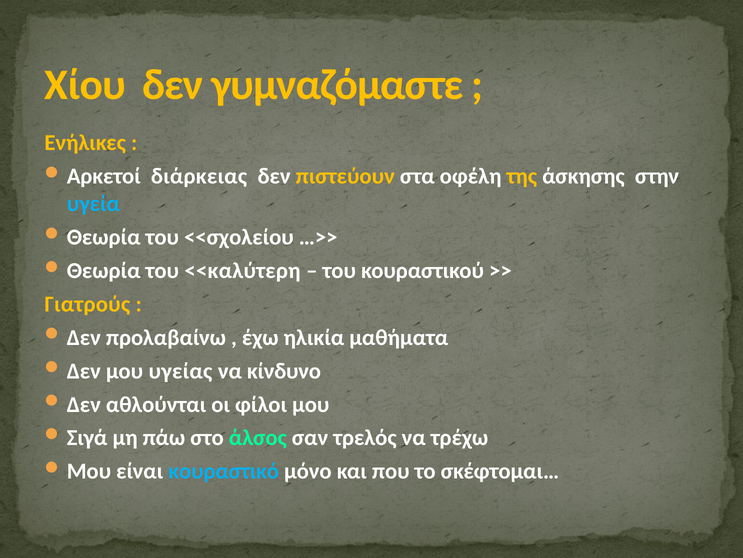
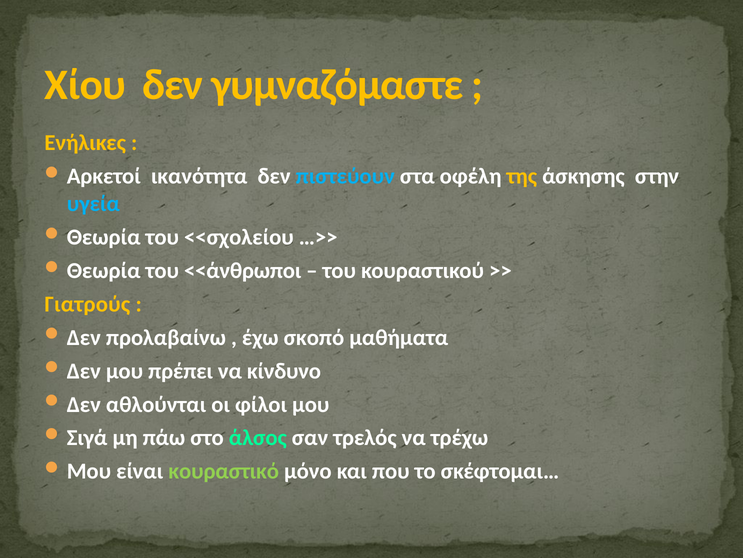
διάρκειας: διάρκειας -> ικανότητα (199, 176)
πιστεύουν colour: yellow -> light blue (345, 176)
<<καλύτερη: <<καλύτερη -> <<άνθρωποι (243, 270)
ηλικία: ηλικία -> σκοπό (314, 337)
υγείας: υγείας -> πρέπει (181, 371)
κουραστικό colour: light blue -> light green (224, 471)
